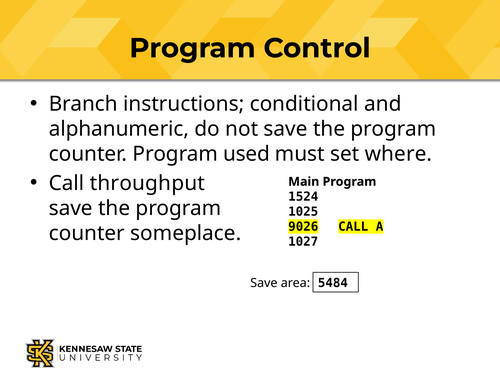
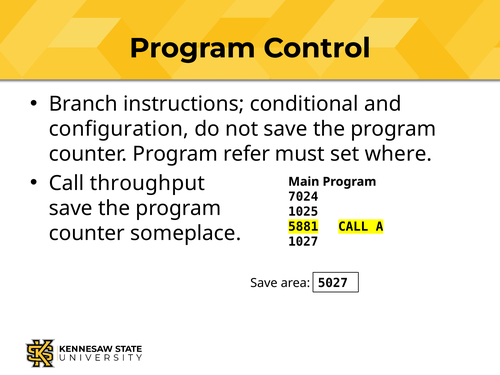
alphanumeric: alphanumeric -> configuration (119, 129)
used: used -> refer (247, 154)
1524: 1524 -> 7024 (303, 197)
9026: 9026 -> 5881 (303, 227)
5484: 5484 -> 5027 (333, 283)
